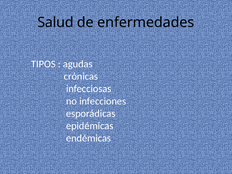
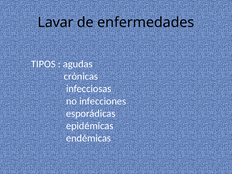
Salud: Salud -> Lavar (55, 22)
